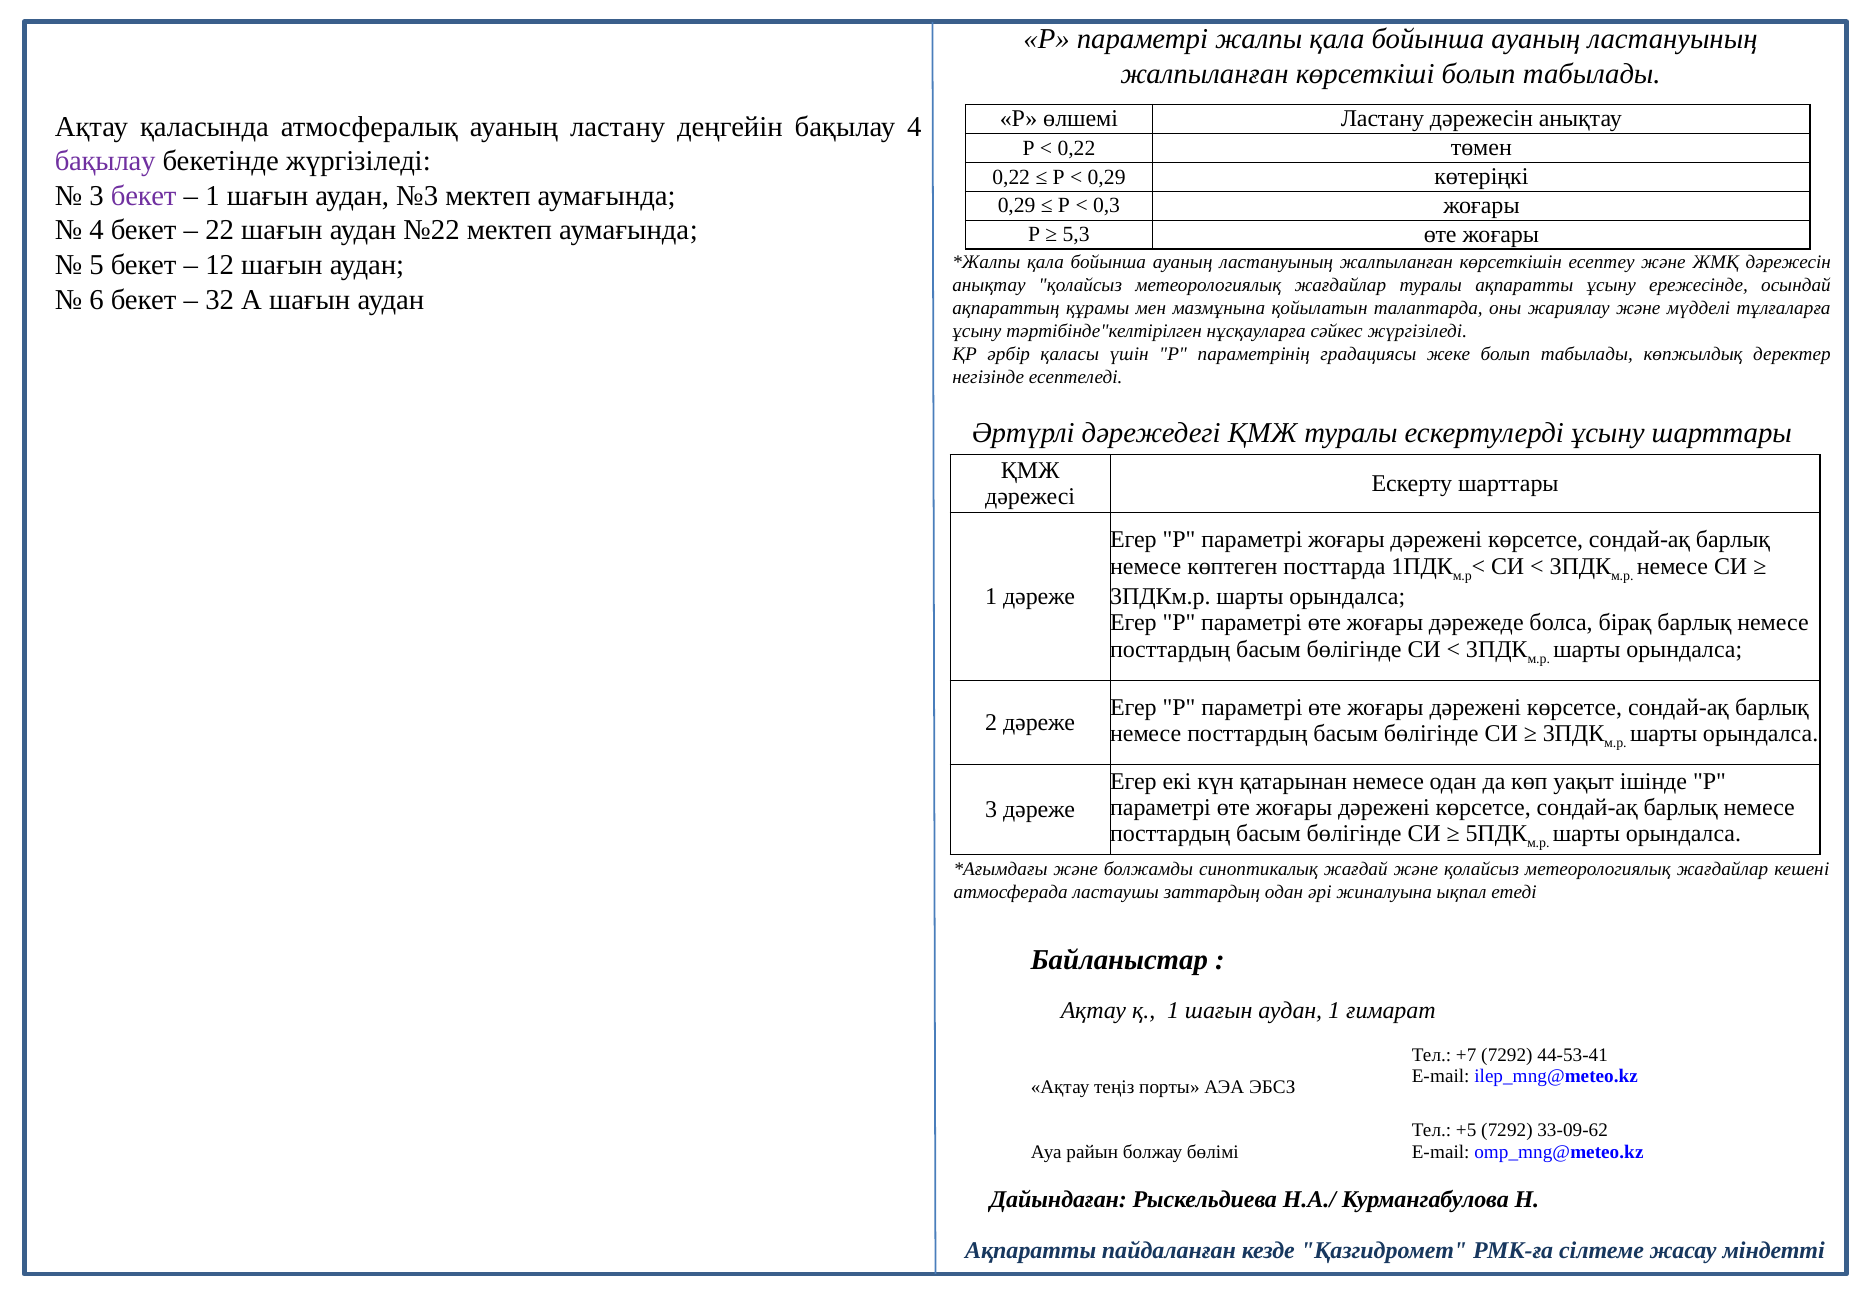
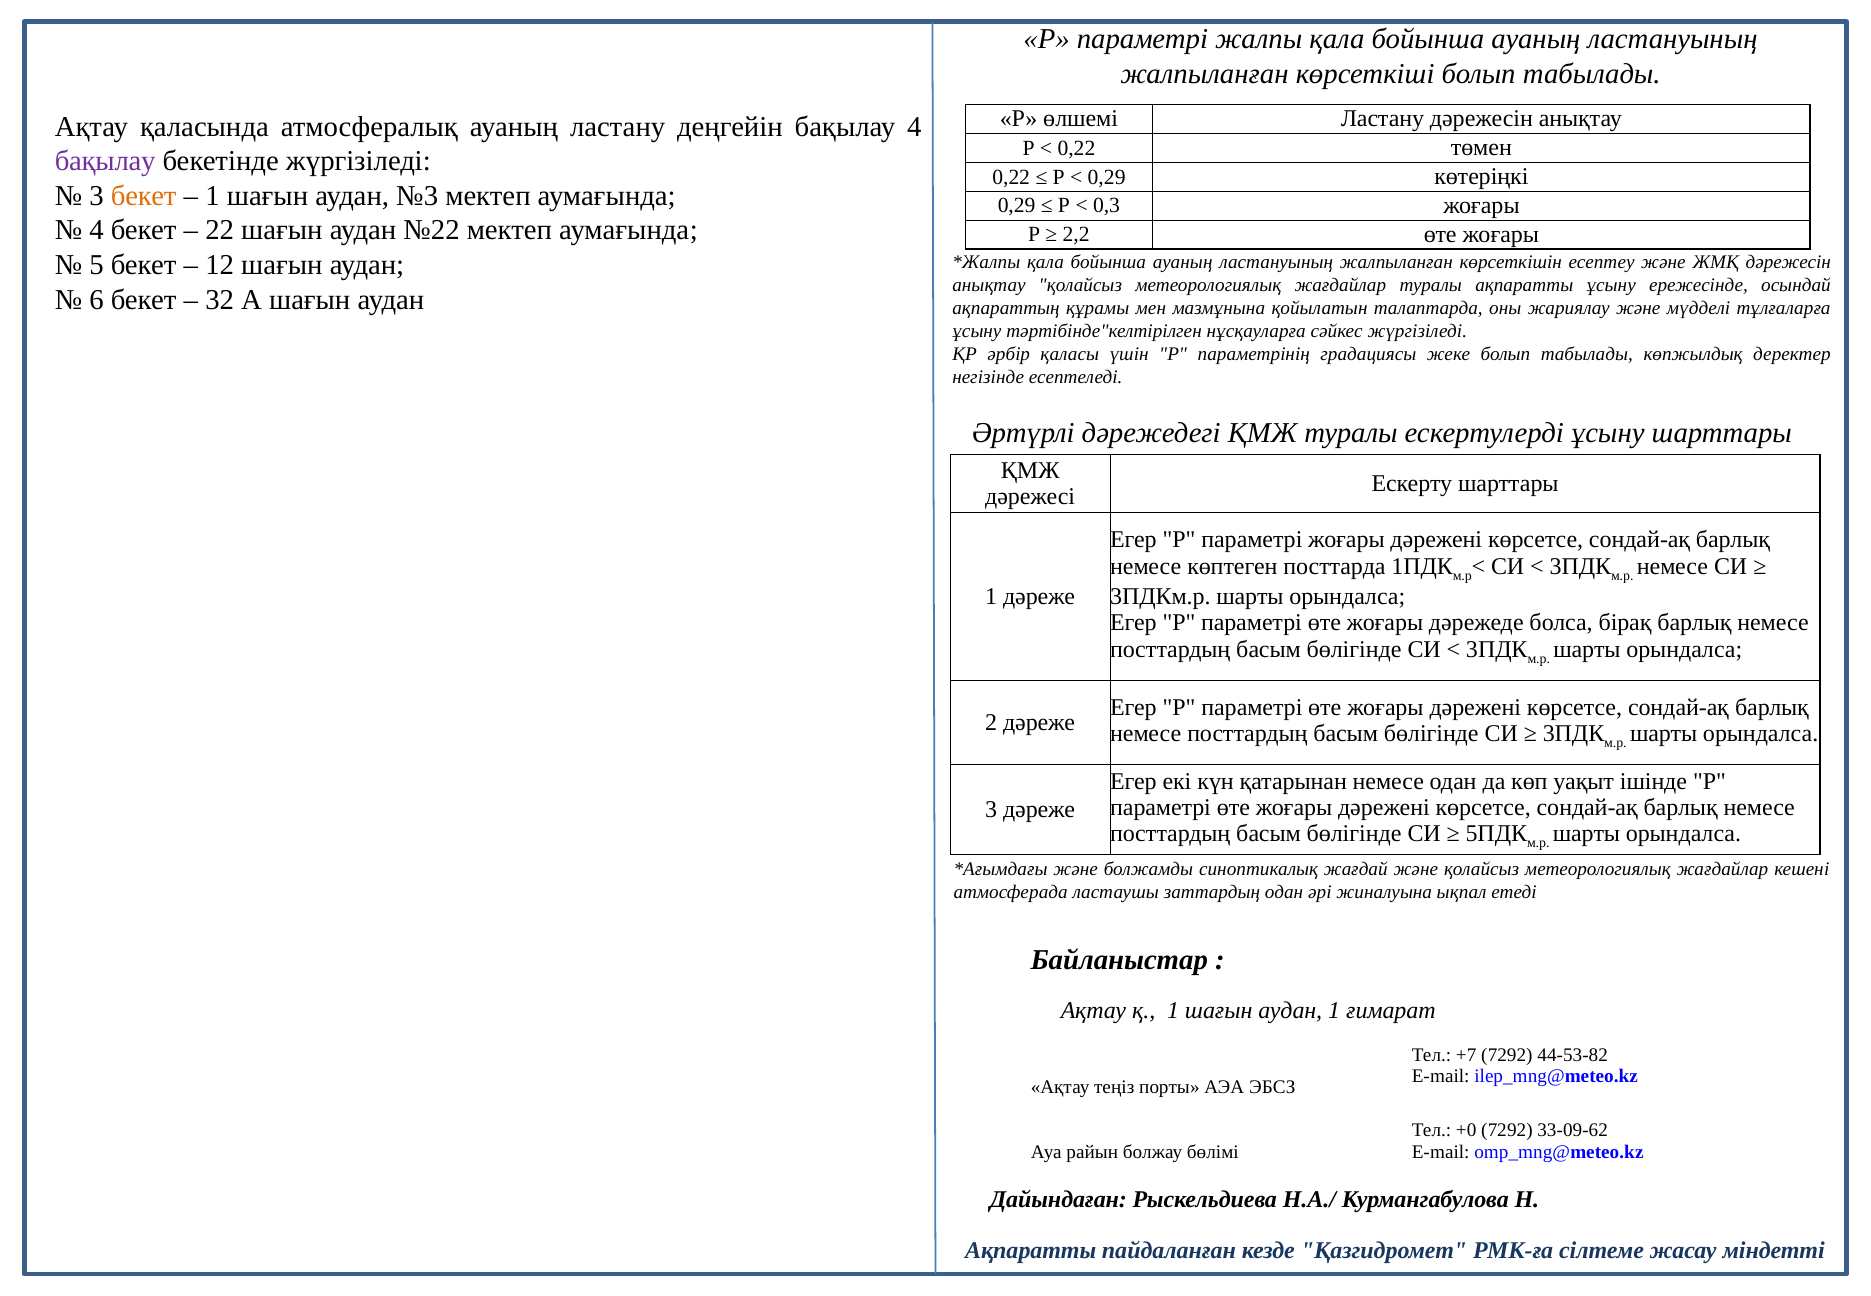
бекет colour: purple -> orange (144, 196)
5,3: 5,3 -> 2,2 (1076, 235)
44-53-41: 44-53-41 -> 44-53-82 (1573, 1054)
+5: +5 -> +0 (1466, 1130)
